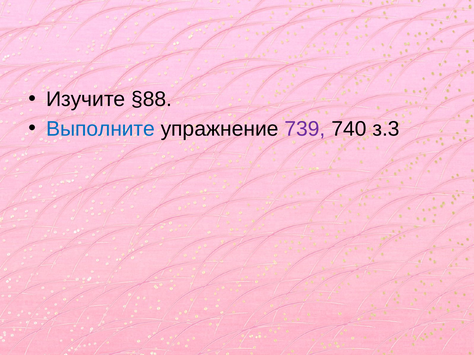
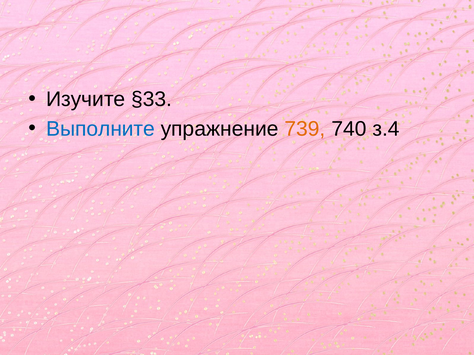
§88: §88 -> §33 (152, 99)
739 colour: purple -> orange (305, 129)
з.3: з.3 -> з.4 (386, 129)
